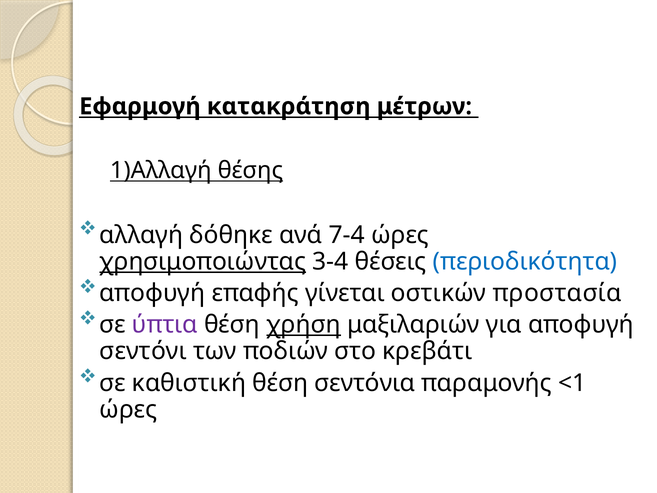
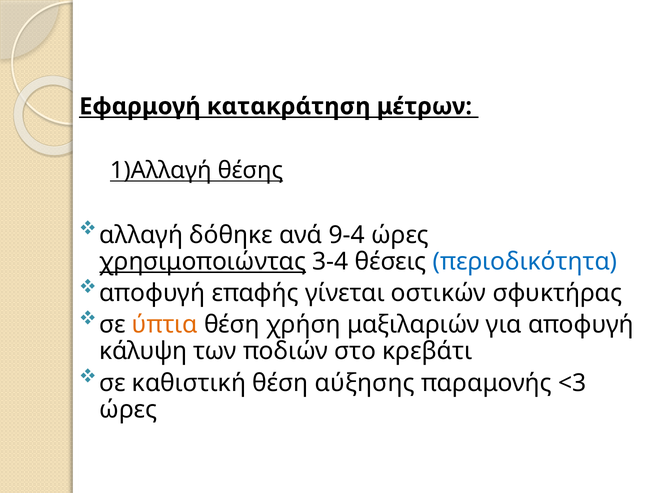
7-4: 7-4 -> 9-4 (347, 235)
προστασία: προστασία -> σφυκτήρας (557, 293)
ύπτια colour: purple -> orange (165, 325)
χρήση underline: present -> none (304, 325)
σεντόνι: σεντόνι -> κάλυψη (143, 351)
σεντόνια: σεντόνια -> αύξησης (365, 383)
<1: <1 -> <3 (572, 383)
